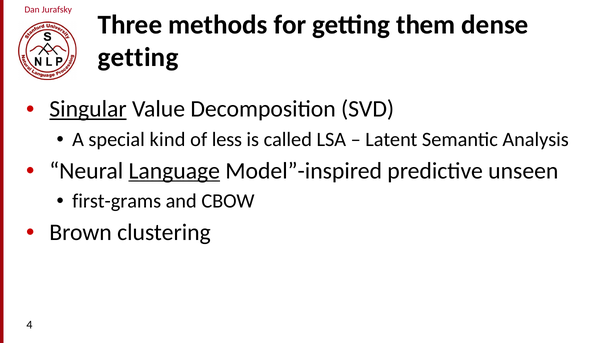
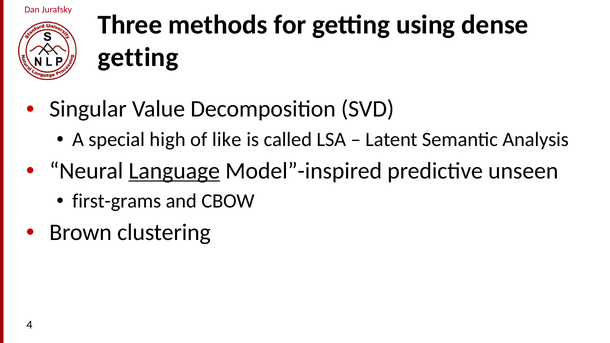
them: them -> using (426, 25)
Singular underline: present -> none (88, 109)
kind: kind -> high (168, 139)
less: less -> like (227, 139)
